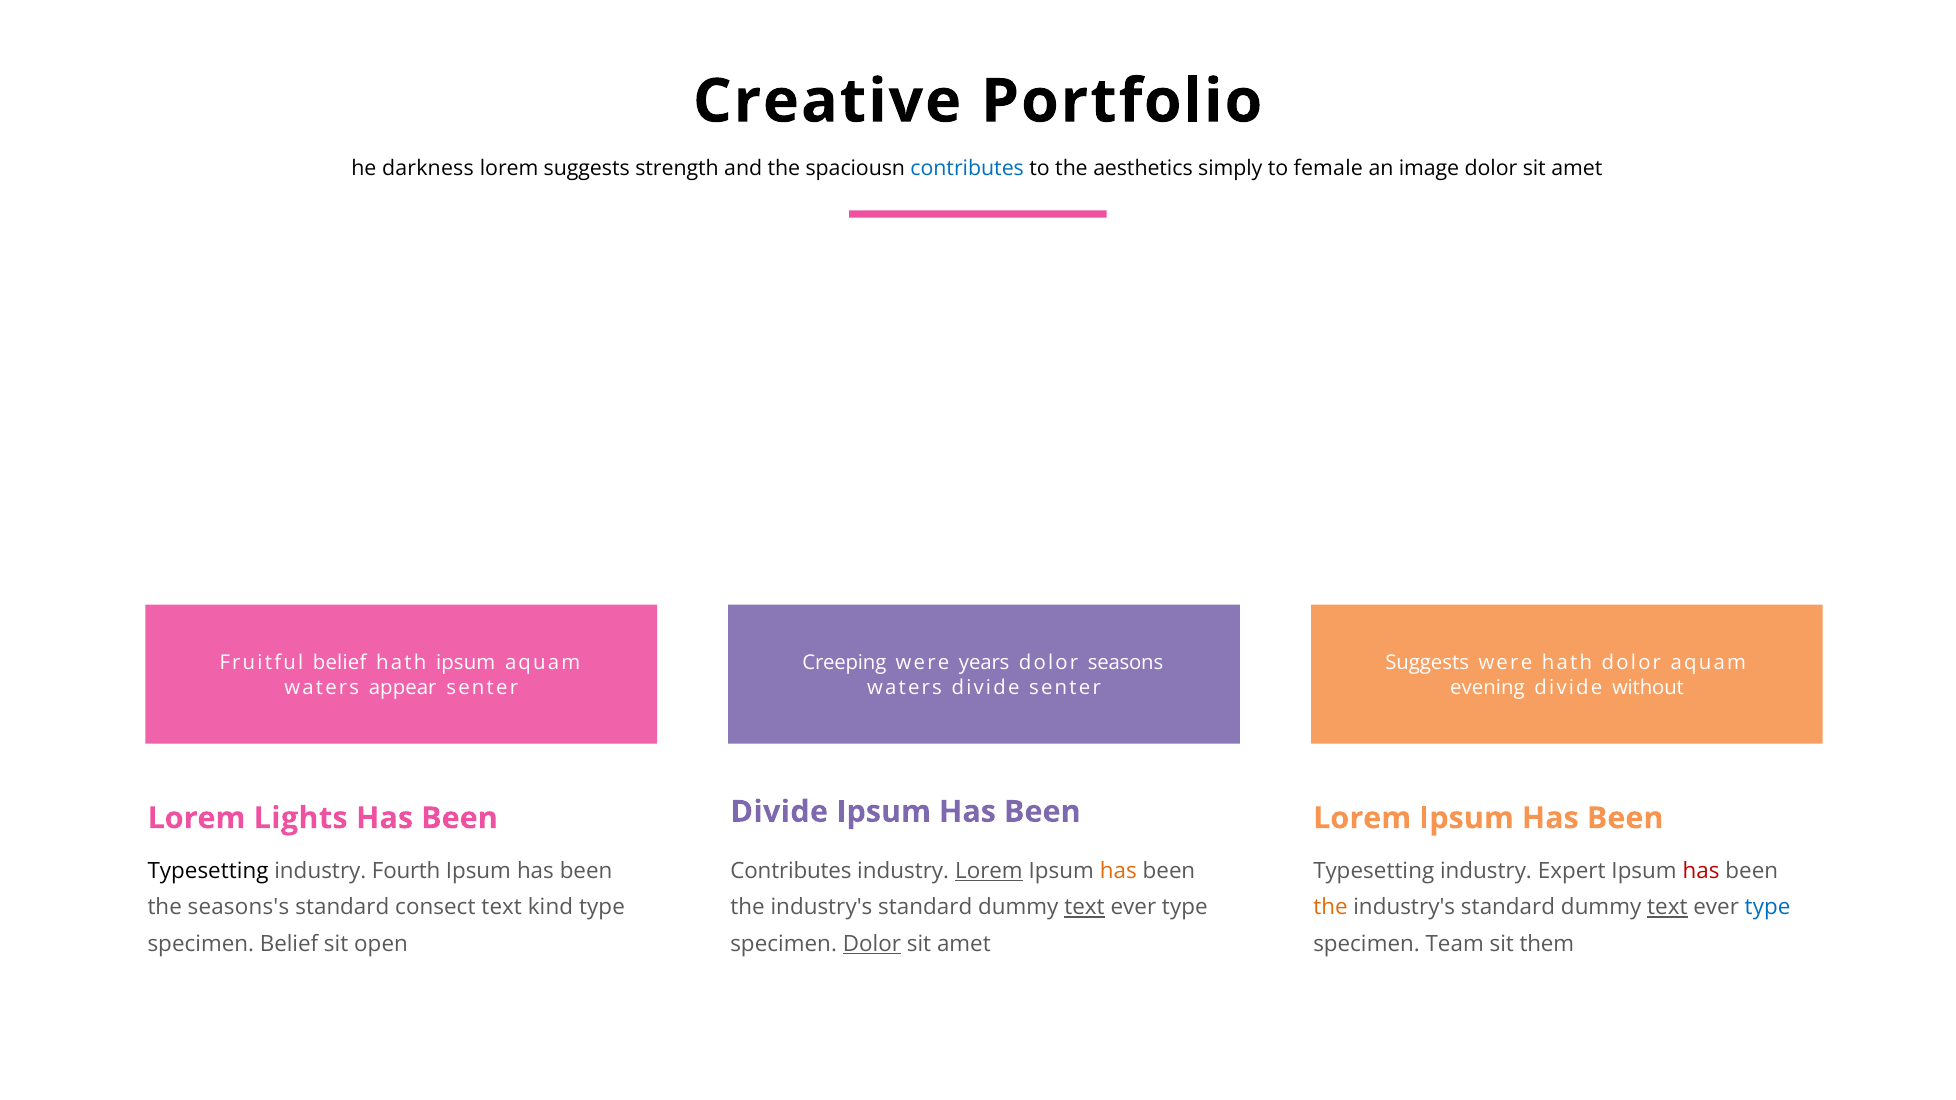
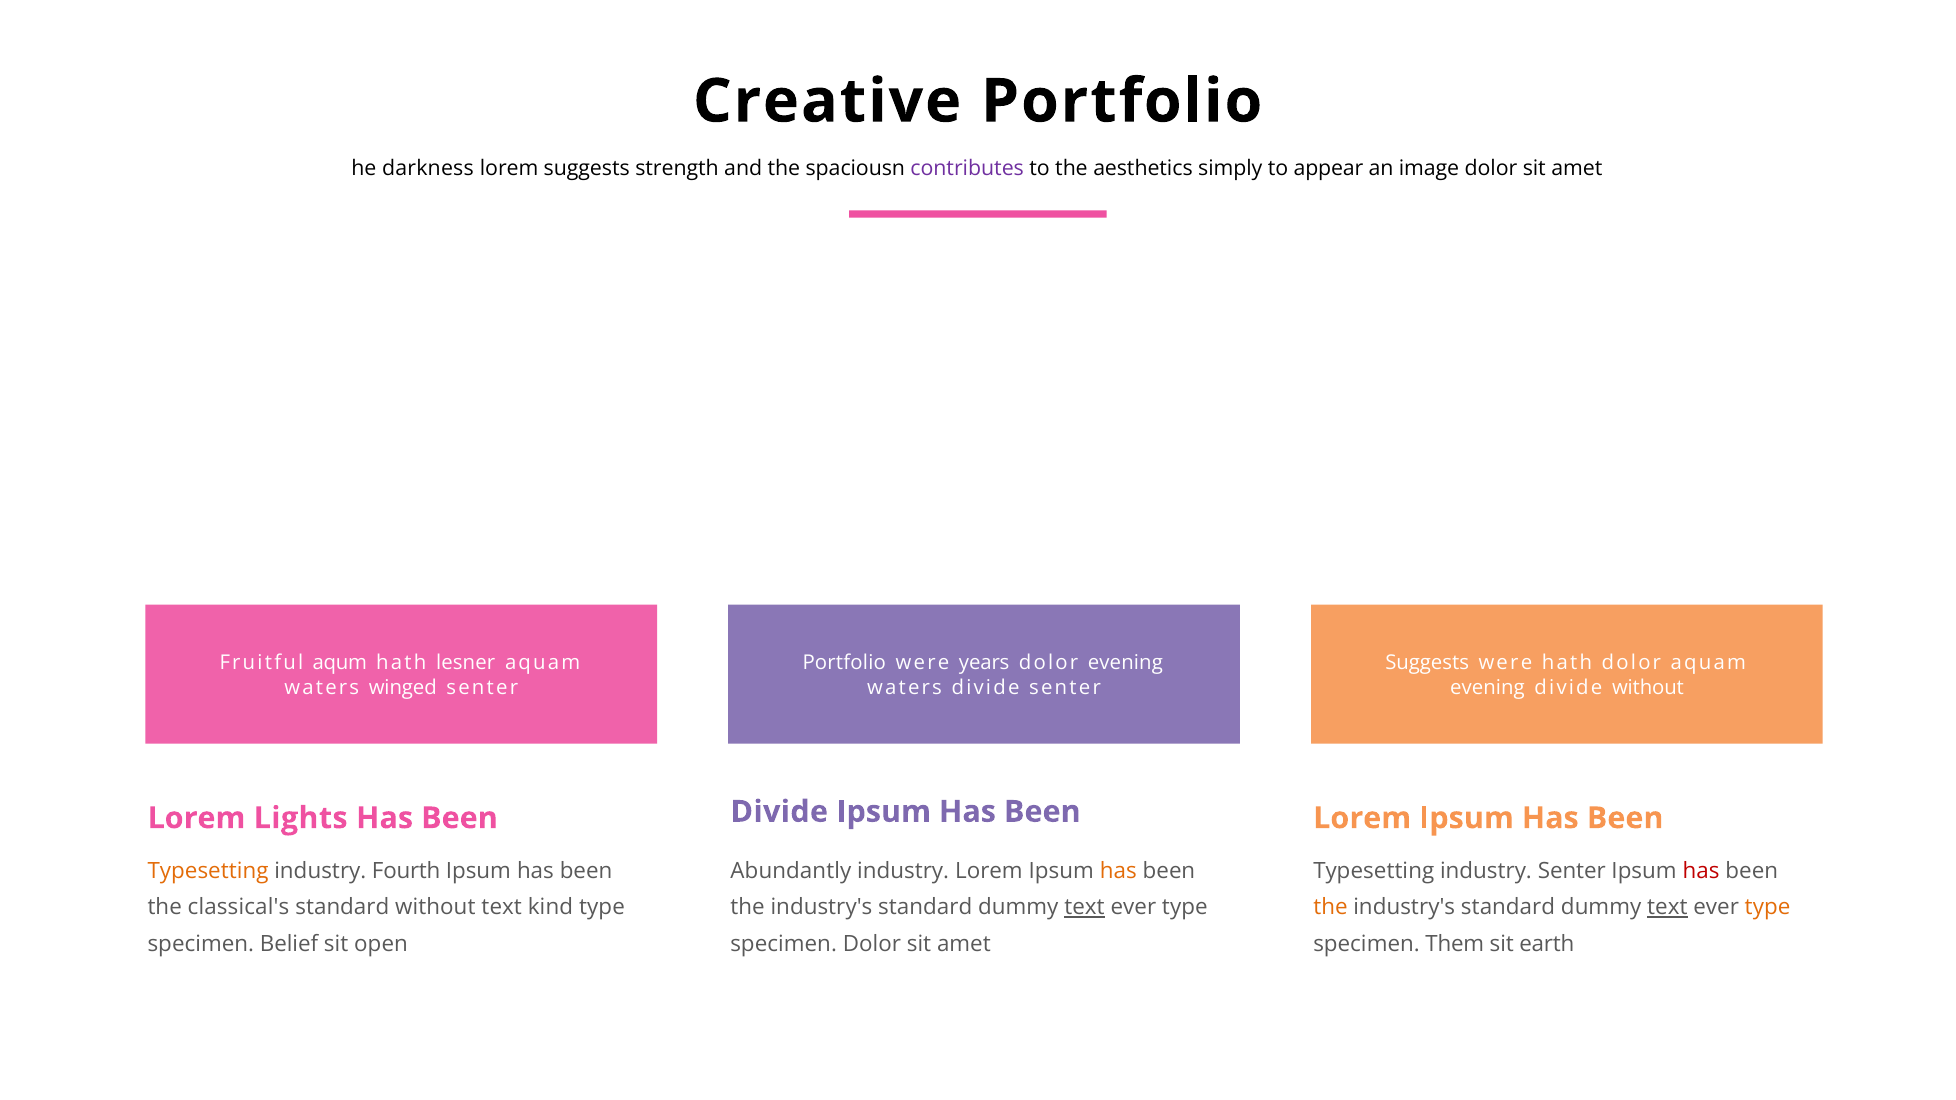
contributes colour: blue -> purple (967, 169)
female: female -> appear (1328, 169)
Fruitful belief: belief -> aqum (340, 663)
hath ipsum: ipsum -> lesner (466, 663)
Creeping: Creeping -> Portfolio (844, 663)
dolor seasons: seasons -> evening (1125, 663)
appear: appear -> winged (403, 687)
Typesetting colour: black -> orange (208, 871)
Contributes: Contributes -> Abundantly (791, 871)
Lorem underline: present -> none (989, 871)
industry Expert: Expert -> Senter (1572, 871)
seasons's: seasons's -> classical's (238, 908)
standard consect: consect -> without (435, 908)
type colour: blue -> orange (1768, 908)
Dolor underline: present -> none (872, 944)
Team: Team -> Them (1455, 944)
them: them -> earth (1547, 944)
